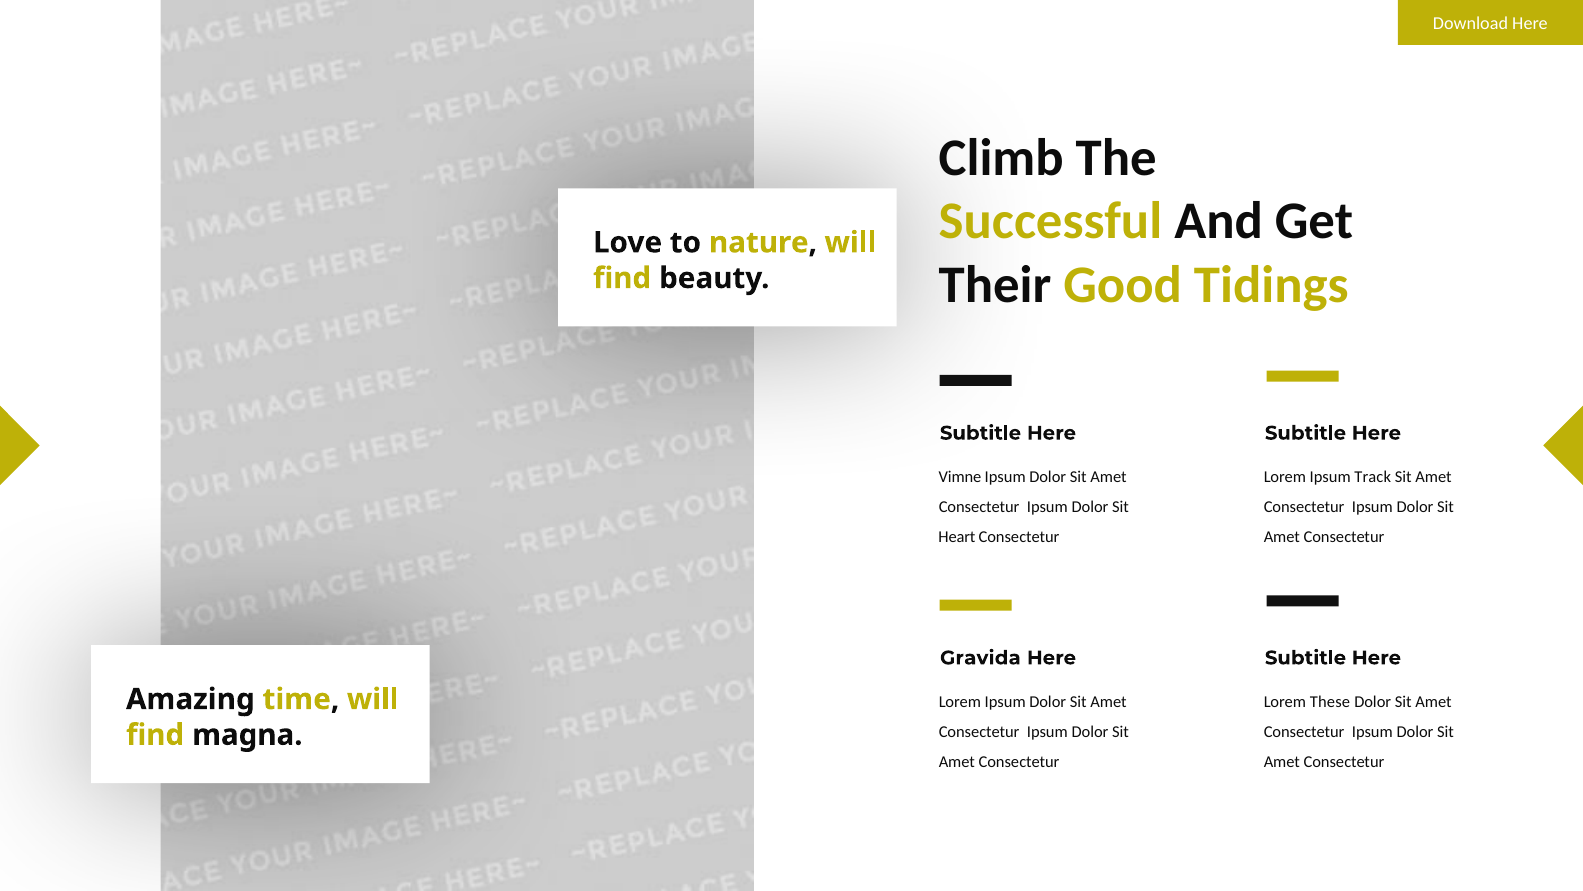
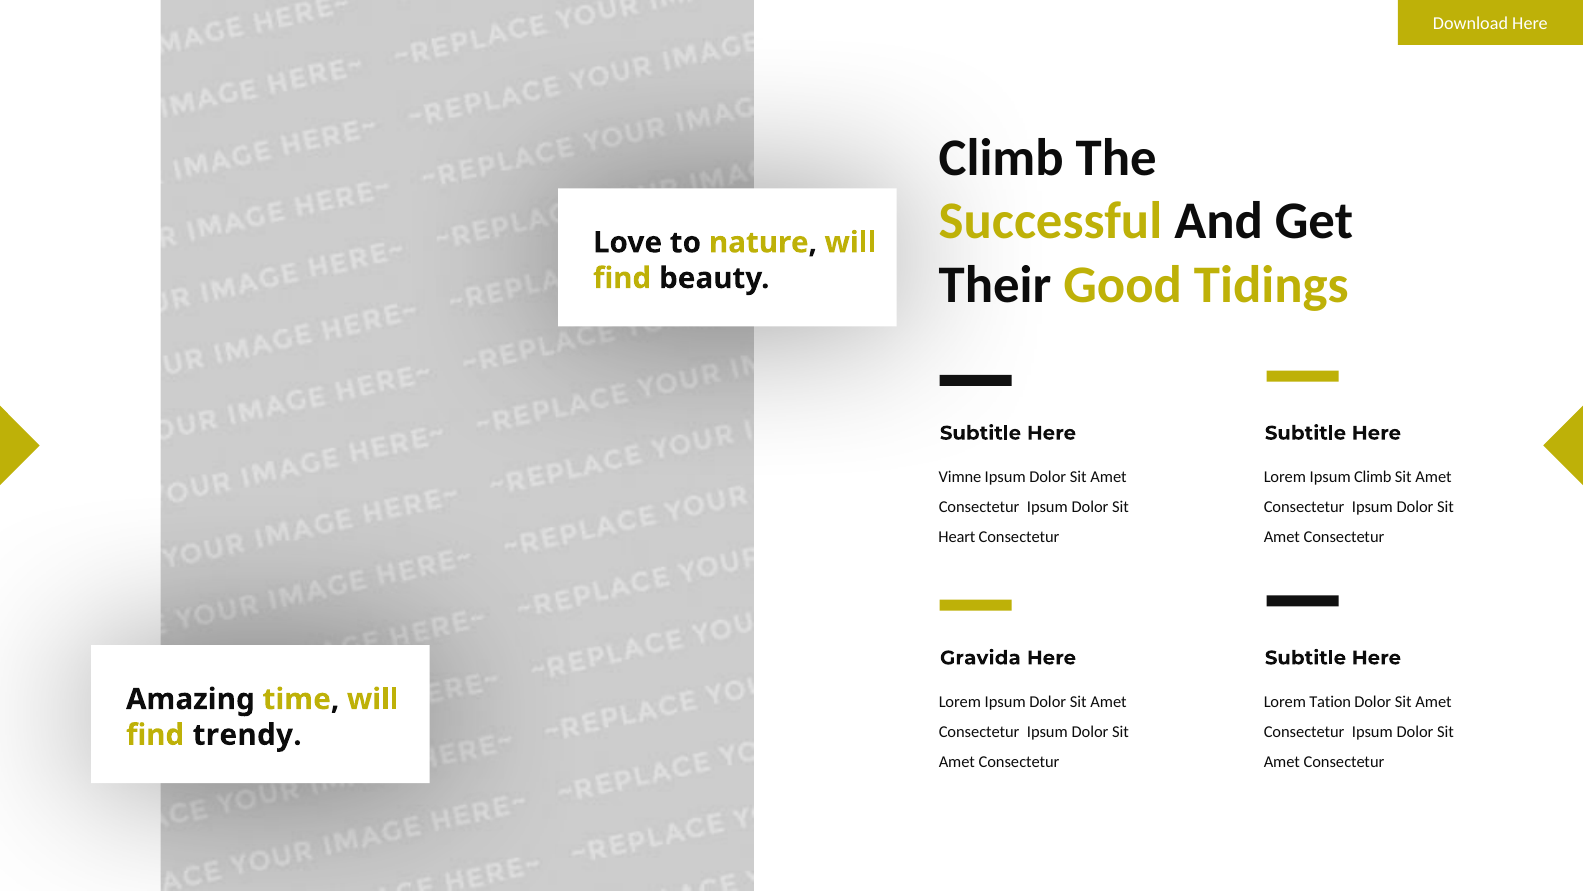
Ipsum Track: Track -> Climb (1373, 477)
These: These -> Tation (1330, 702)
magna: magna -> trendy (247, 735)
